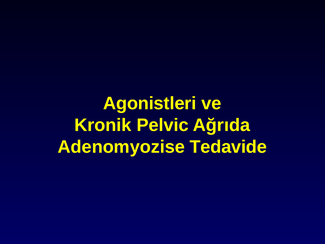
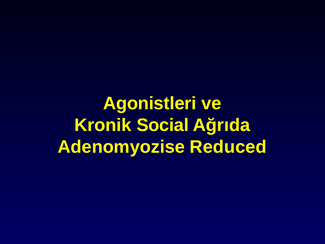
Pelvic: Pelvic -> Social (163, 125)
Tedavide: Tedavide -> Reduced (228, 147)
